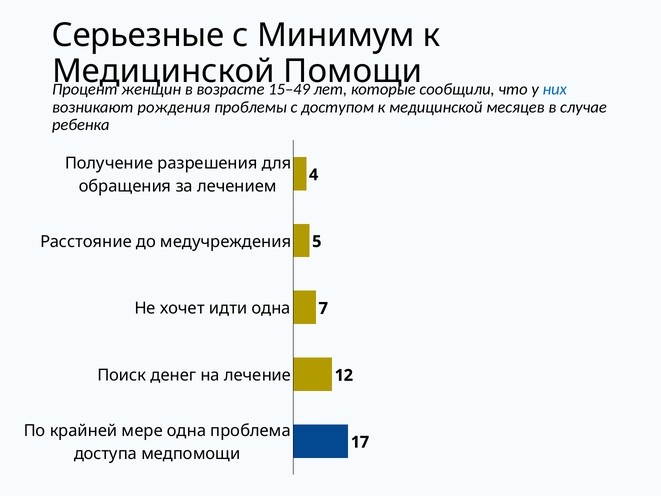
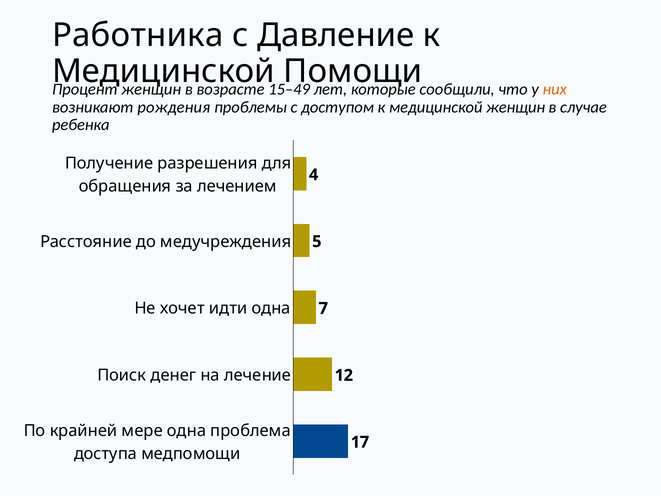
Серьезные: Серьезные -> Работника (138, 35)
Минимум: Минимум -> Давление (336, 35)
них colour: blue -> orange (555, 89)
медицинской месяцев: месяцев -> женщин (516, 107)
